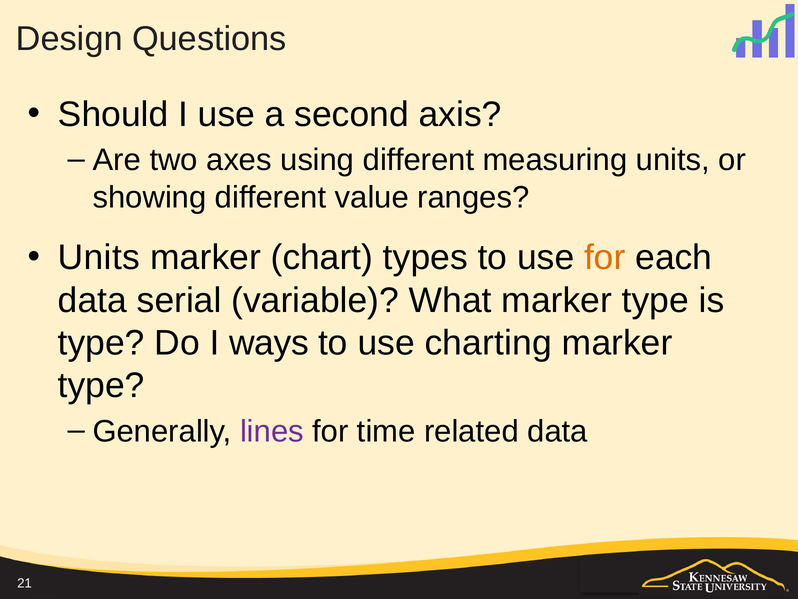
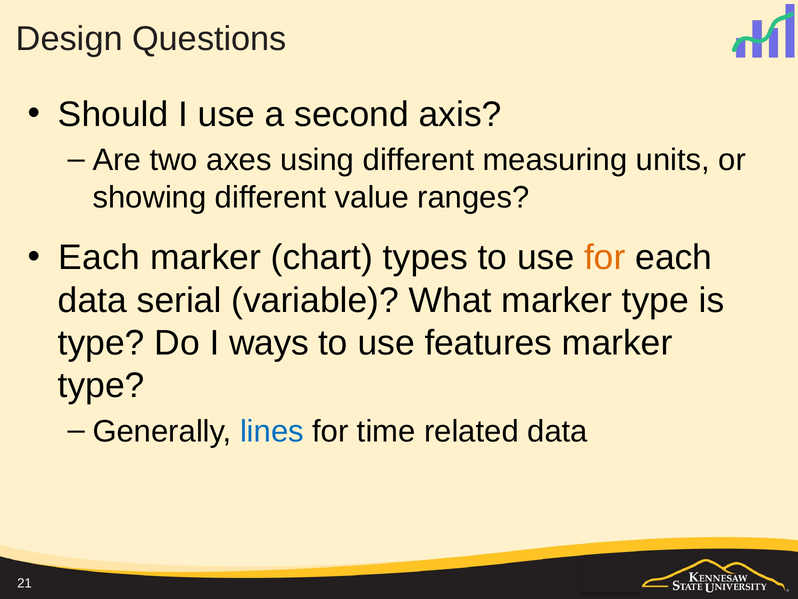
Units: Units -> Each (99, 257)
charting: charting -> features (488, 343)
lines colour: purple -> blue (272, 431)
